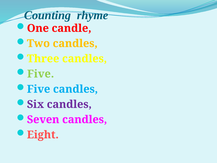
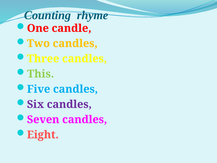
Five: Five -> This (41, 74)
